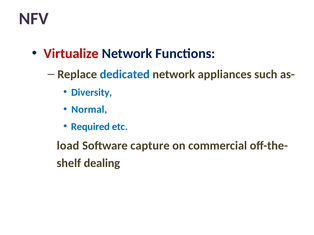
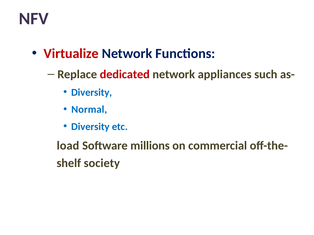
dedicated colour: blue -> red (125, 74)
Required: Required -> Diversity (90, 127)
capture: capture -> millions (150, 146)
dealing: dealing -> society (102, 163)
